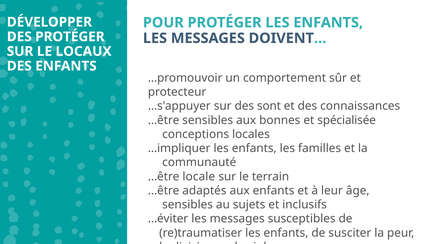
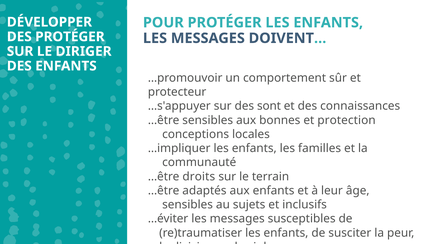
LOCAUX: LOCAUX -> DIRIGER (84, 51)
spécialisée: spécialisée -> protection (347, 120)
locale: locale -> droits (199, 177)
